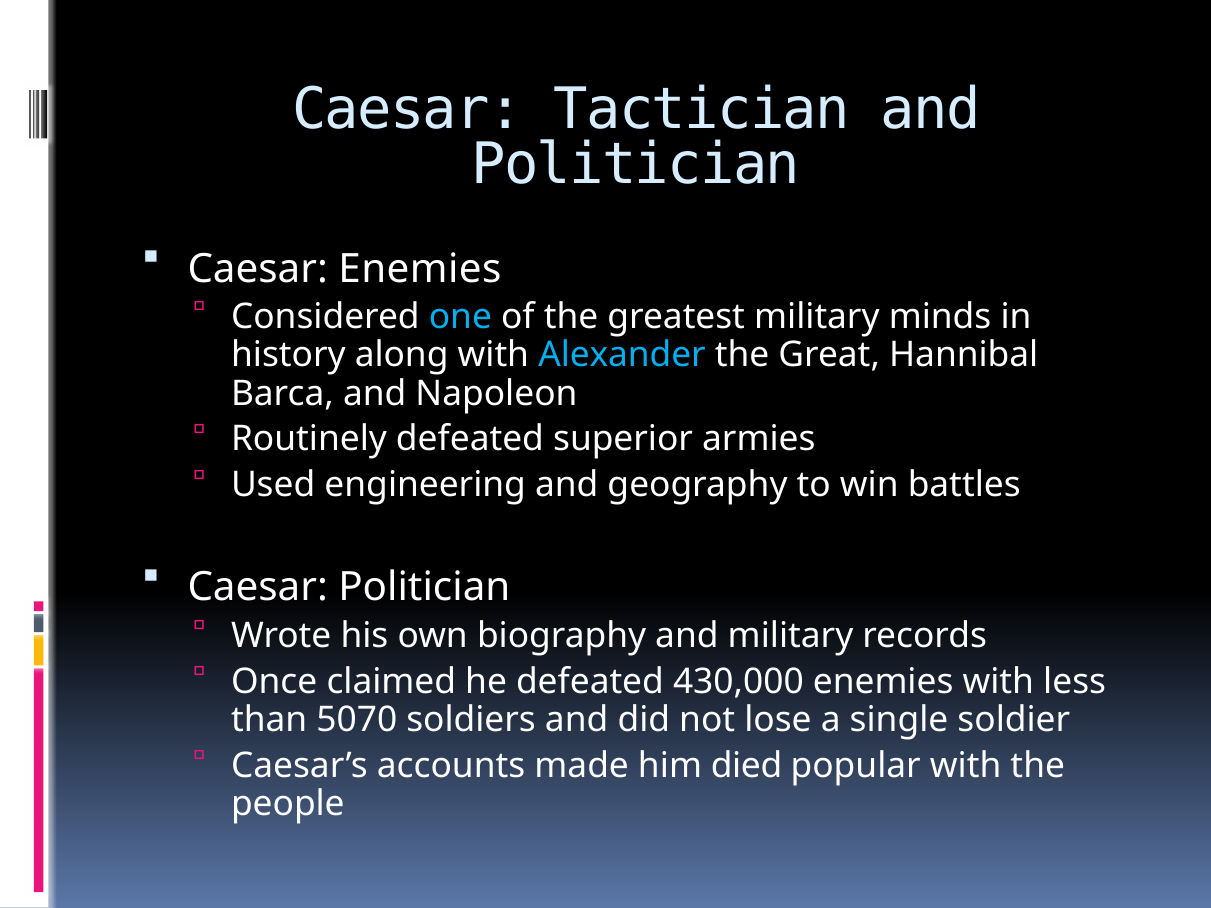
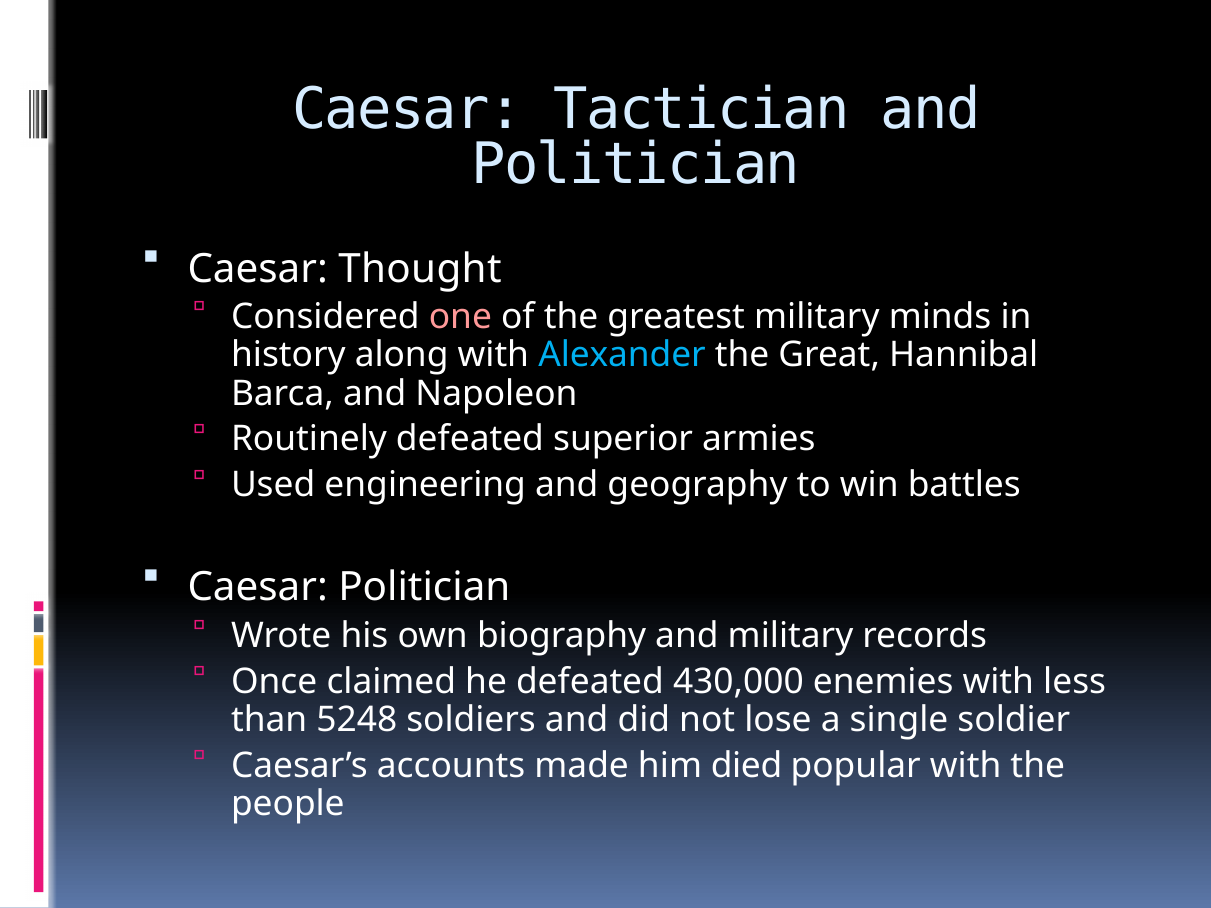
Caesar Enemies: Enemies -> Thought (420, 269)
one colour: light blue -> pink (460, 317)
5070: 5070 -> 5248 (357, 720)
